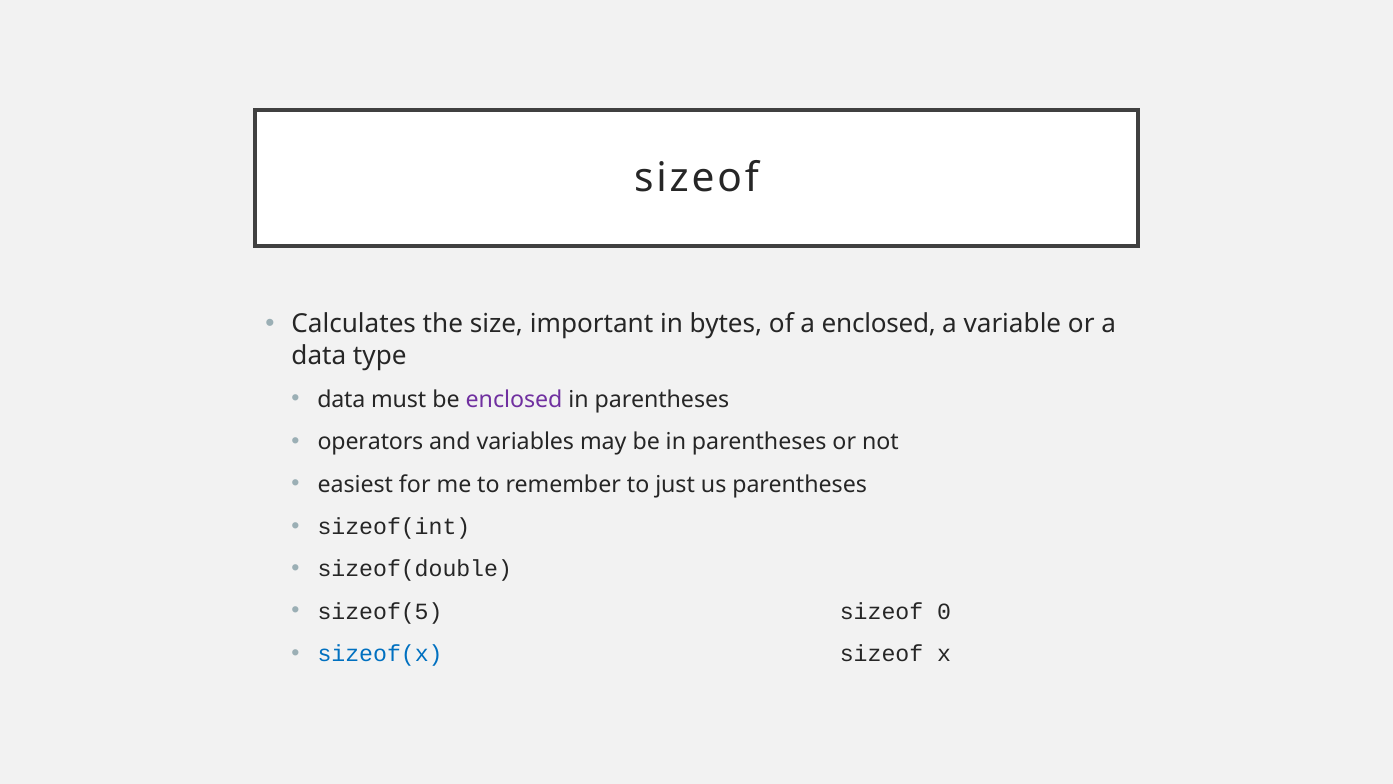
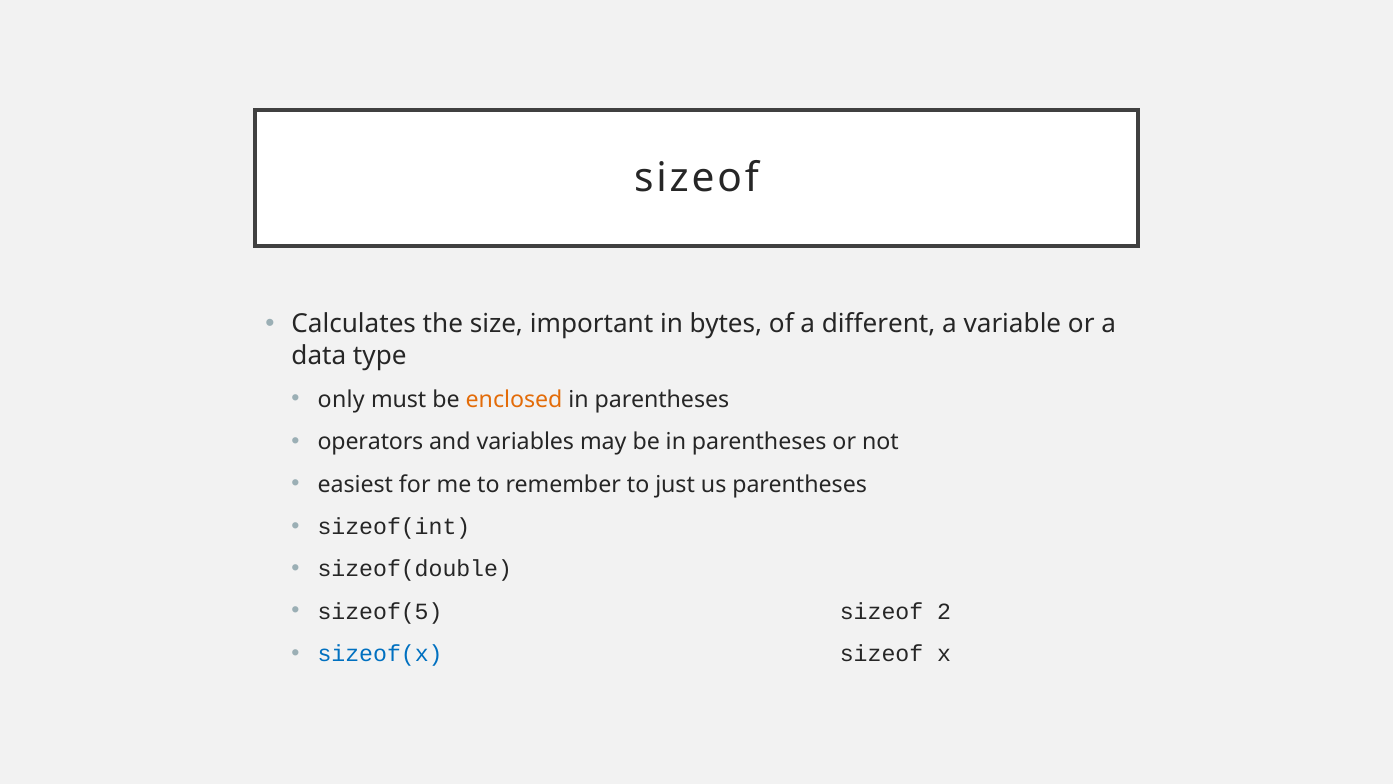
a enclosed: enclosed -> different (879, 324)
data: data -> only (341, 399)
enclosed colour: purple -> orange (514, 399)
0: 0 -> 2 (944, 611)
